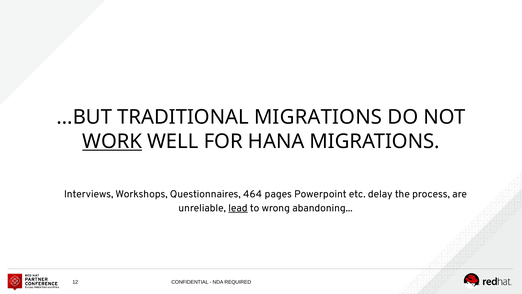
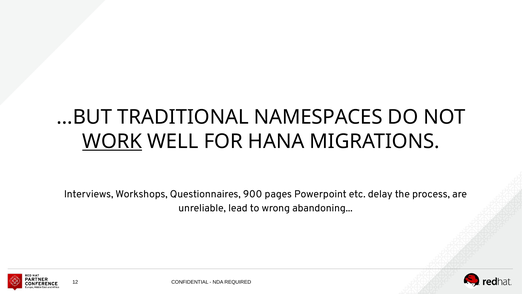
TRADITIONAL MIGRATIONS: MIGRATIONS -> NAMESPACES (318, 117)
464: 464 -> 900 (253, 194)
lead underline: present -> none (238, 208)
